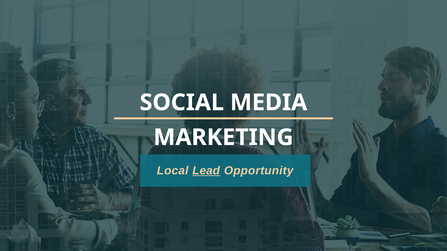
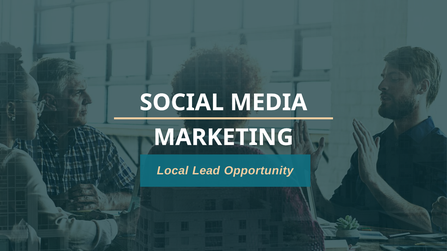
Lead underline: present -> none (206, 171)
